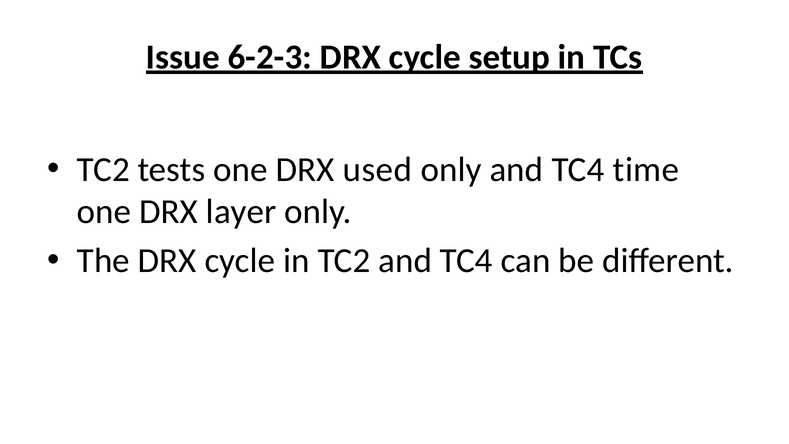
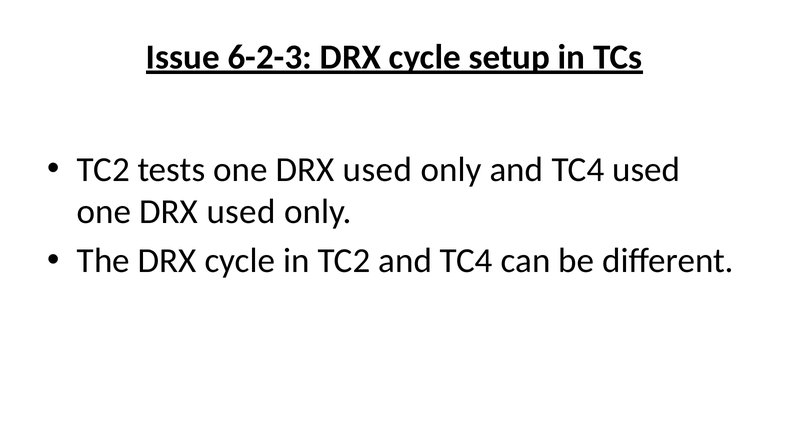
TC4 time: time -> used (646, 170)
layer: layer -> used (241, 212)
